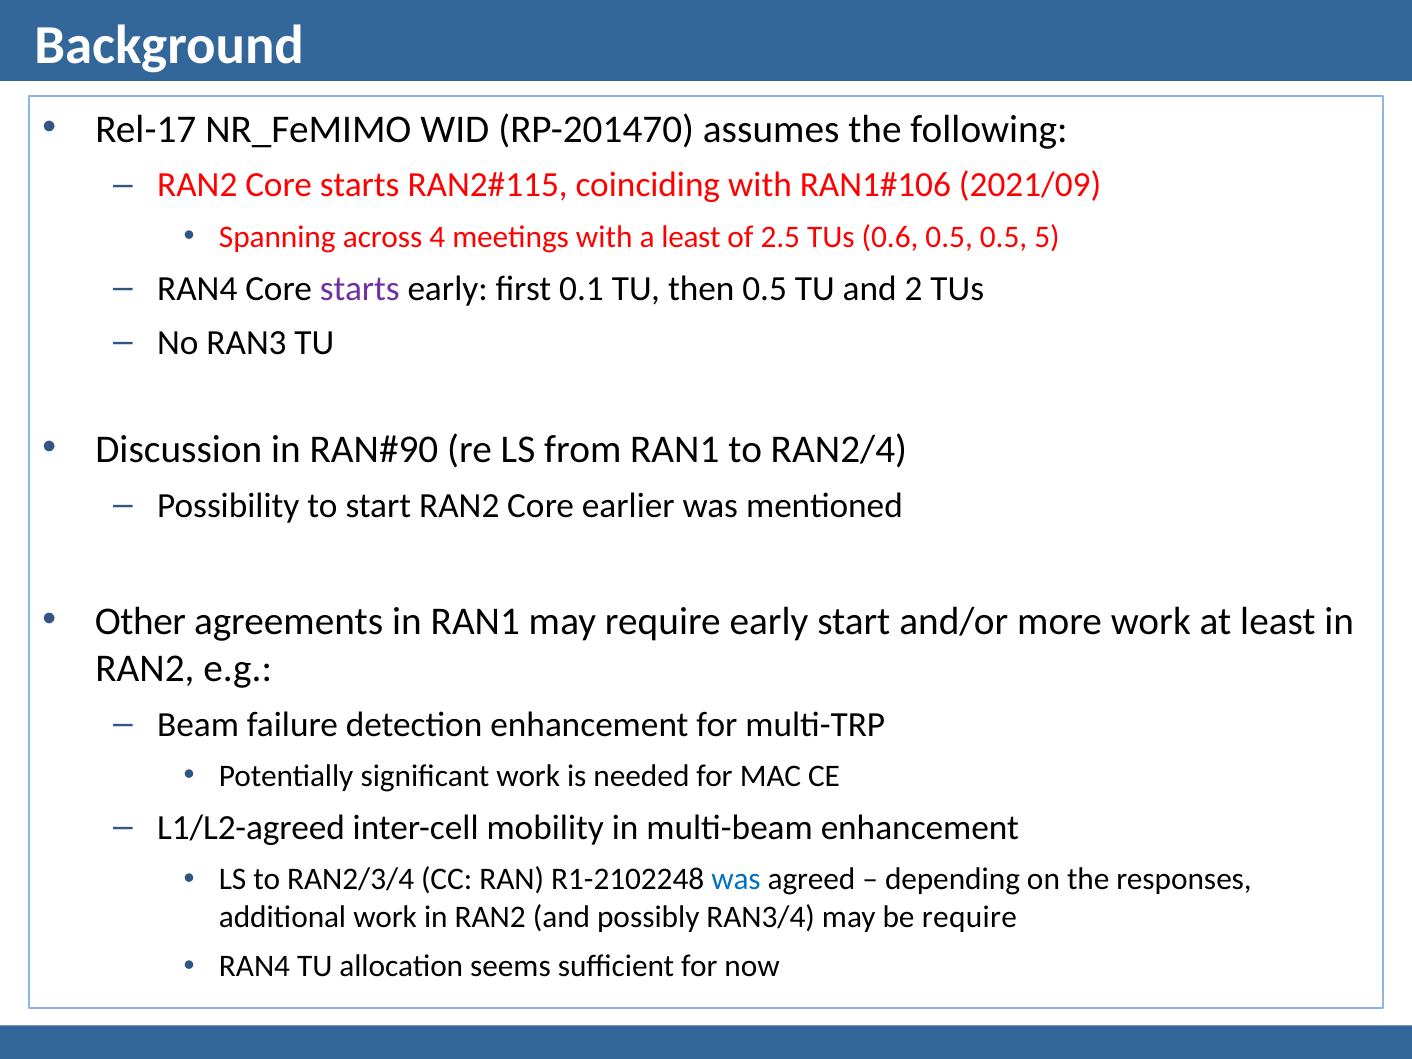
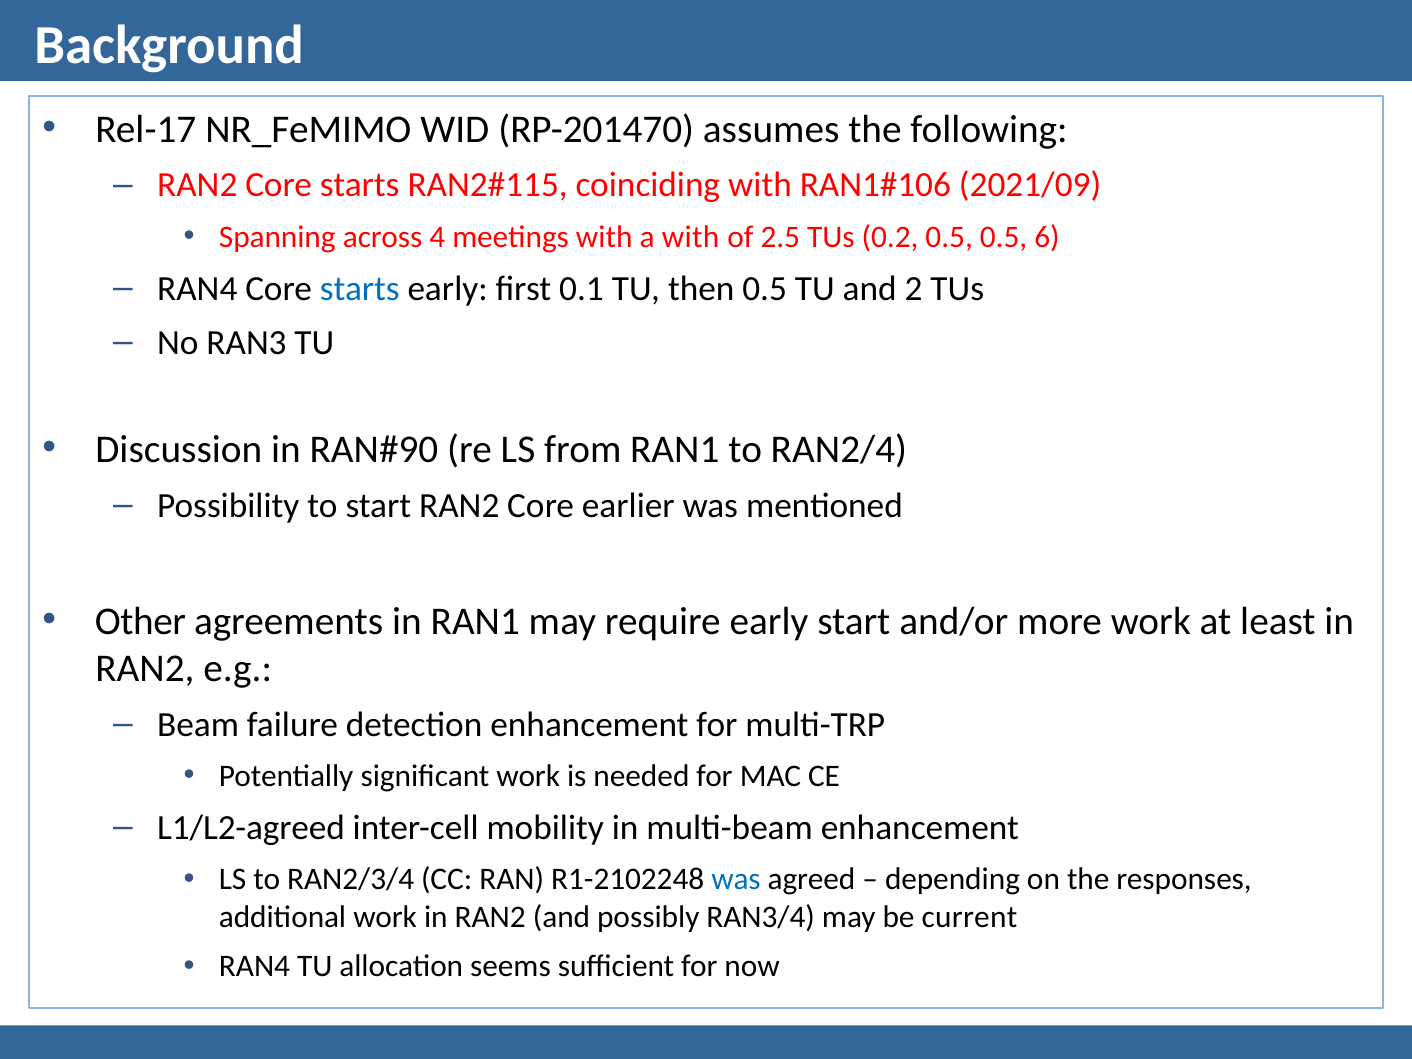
a least: least -> with (691, 237)
0.6: 0.6 -> 0.2 (890, 237)
5: 5 -> 6 (1047, 237)
starts colour: purple -> blue (360, 289)
be require: require -> current (969, 917)
